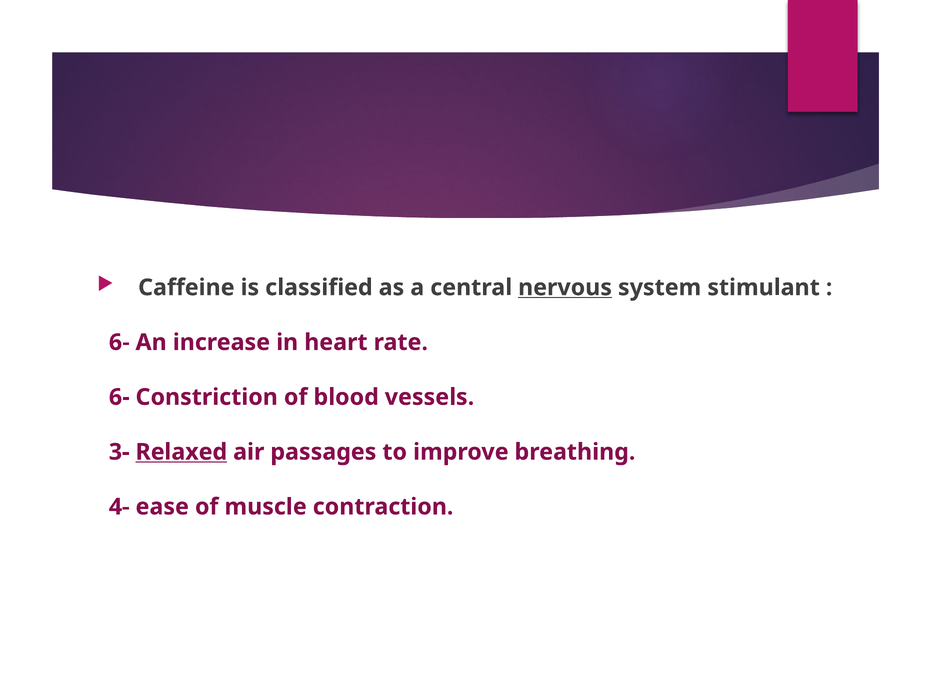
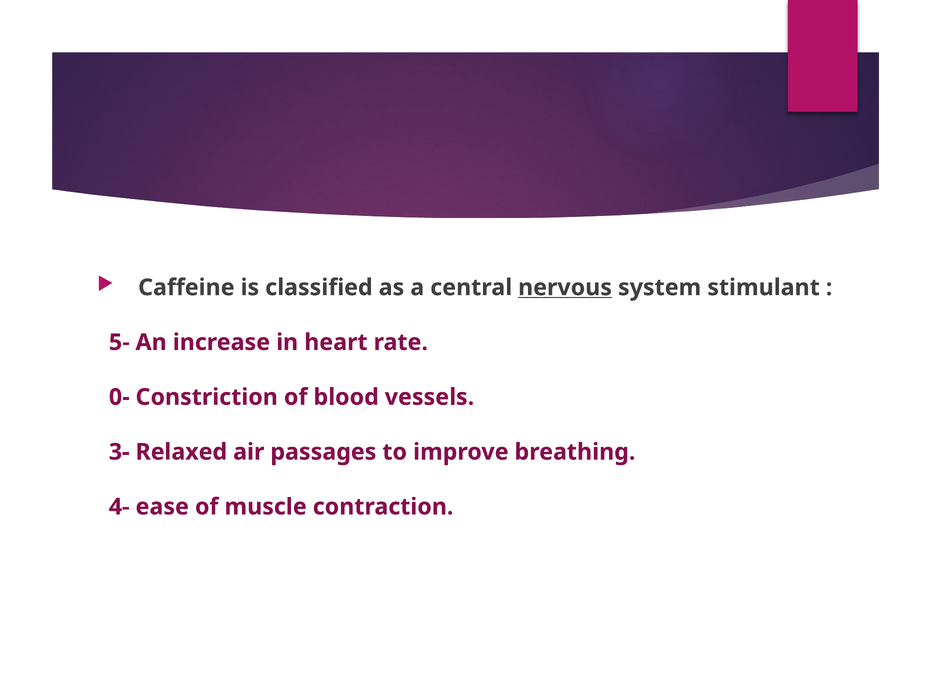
6-: 6- -> 5- (119, 342)
6-: 6- -> 0- (119, 397)
Relaxed underline: present -> none (181, 452)
